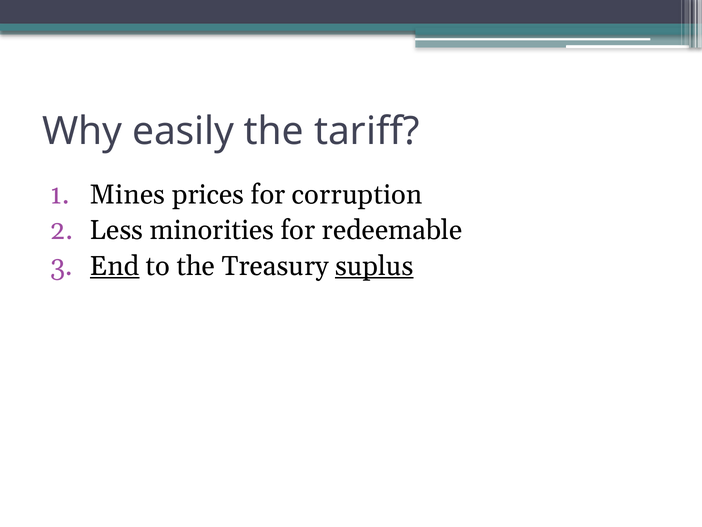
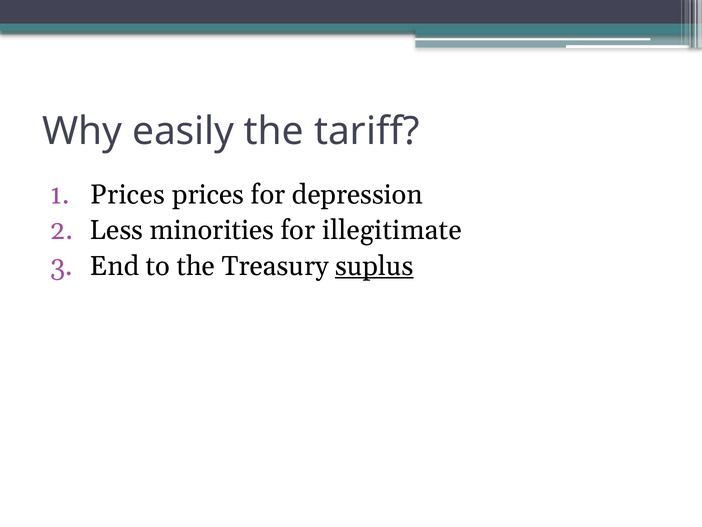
Mines: Mines -> Prices (128, 194)
corruption: corruption -> depression (357, 194)
redeemable: redeemable -> illegitimate (392, 230)
End underline: present -> none (115, 266)
